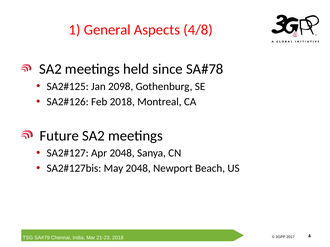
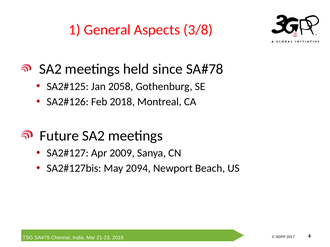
4/8: 4/8 -> 3/8 (198, 30)
2098: 2098 -> 2058 (121, 87)
Apr 2048: 2048 -> 2009 (122, 153)
May 2048: 2048 -> 2094 (138, 169)
